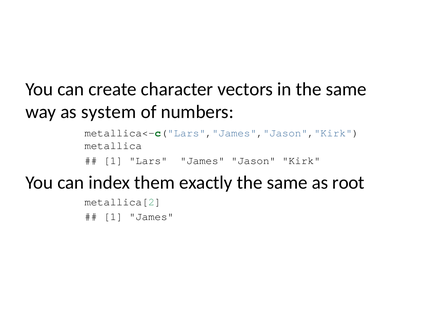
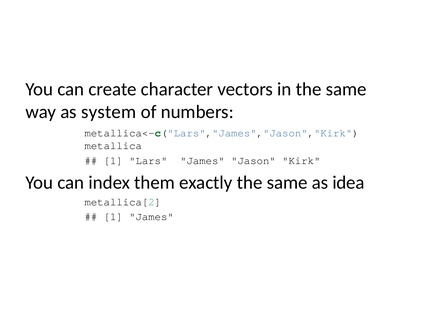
root: root -> idea (348, 182)
